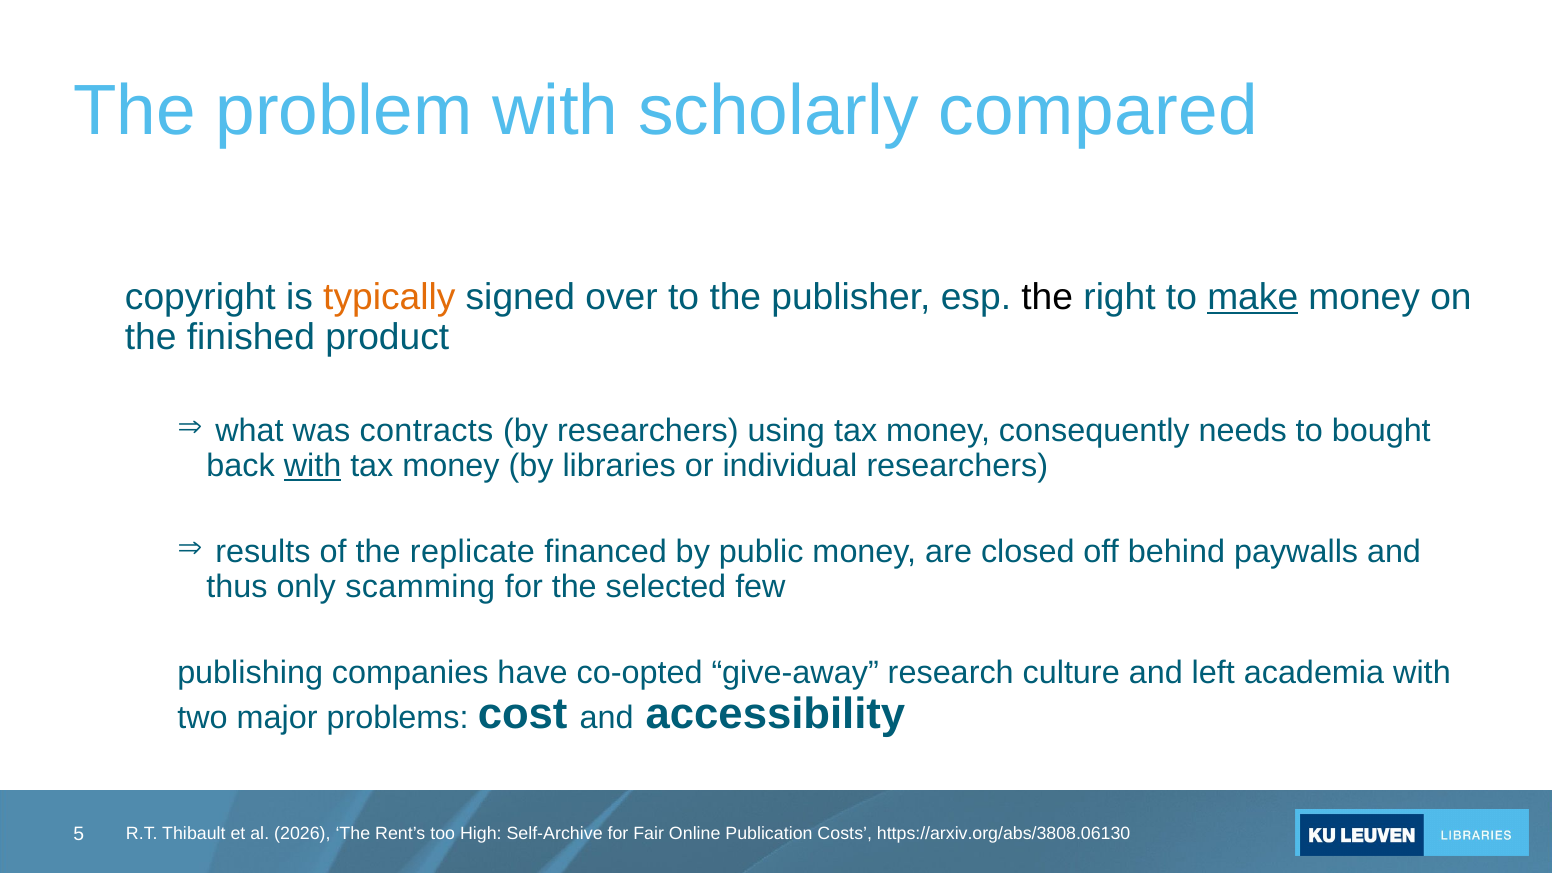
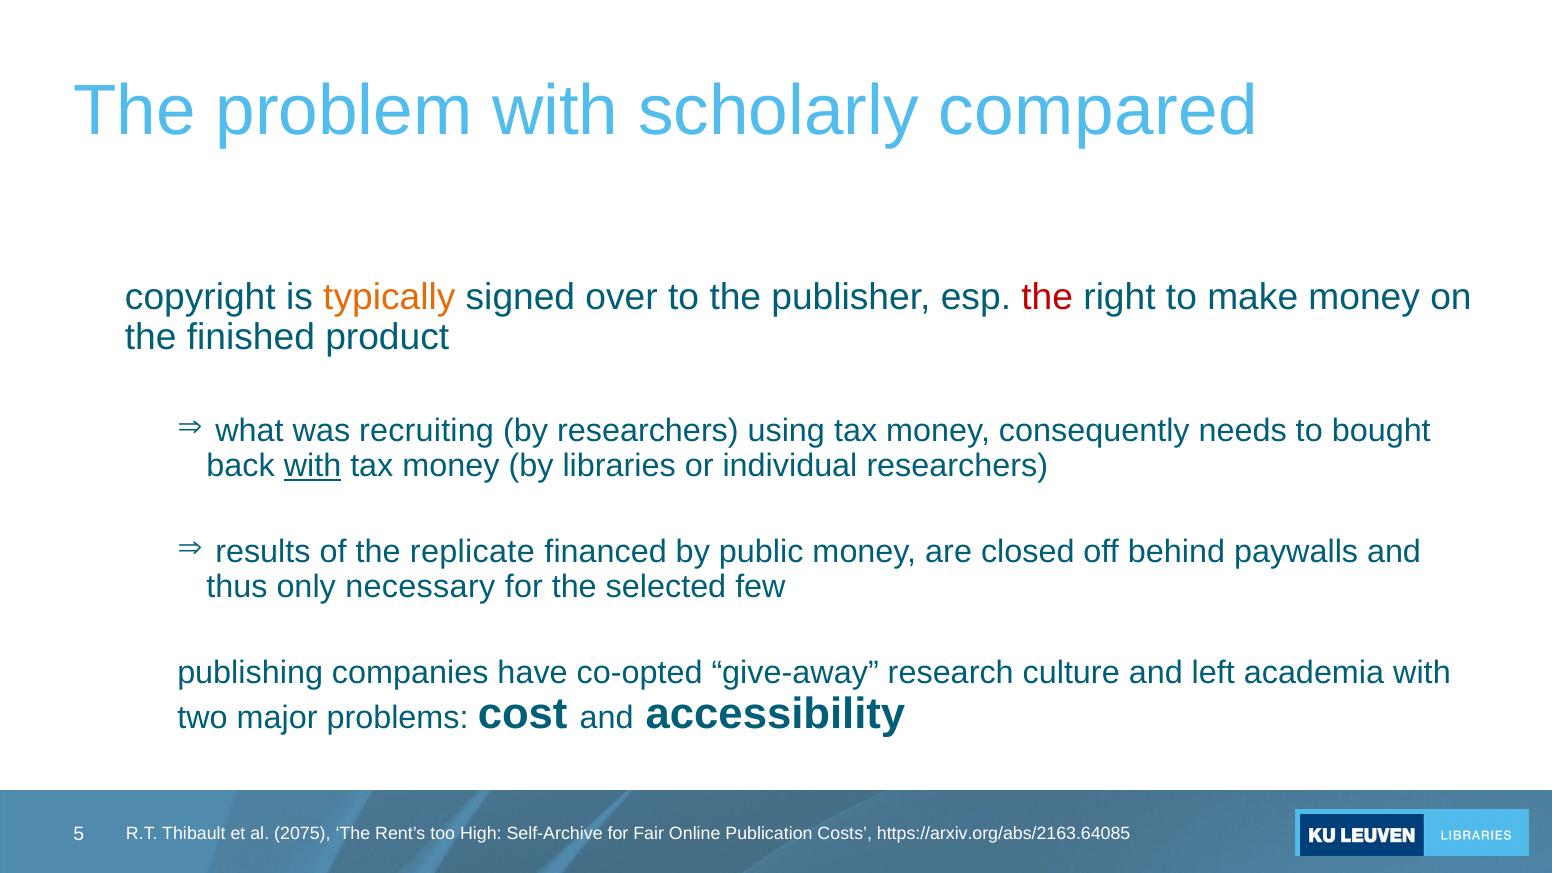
the colour: black -> red (1047, 297)
make underline: present -> none (1253, 297)
contracts: contracts -> recruiting (427, 431)
scamming: scamming -> necessary (420, 587)
2026: 2026 -> 2075 (302, 834)
https://arxiv.org/abs/3808.06130: https://arxiv.org/abs/3808.06130 -> https://arxiv.org/abs/2163.64085 (1004, 834)
